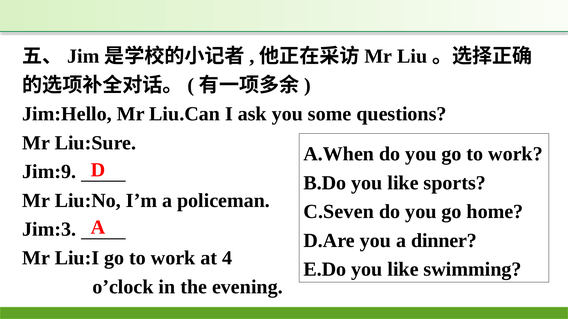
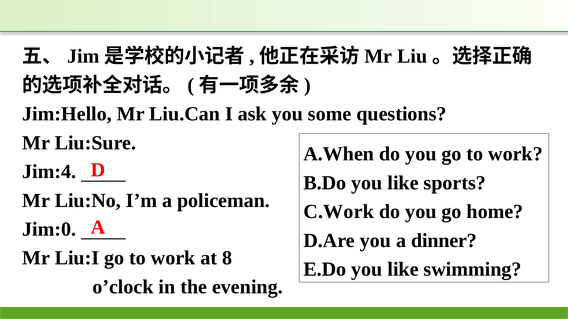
Jim:9: Jim:9 -> Jim:4 (49, 172)
C.Seven: C.Seven -> C.Work (339, 212)
Jim:3: Jim:3 -> Jim:0 (49, 230)
4: 4 -> 8 (227, 258)
